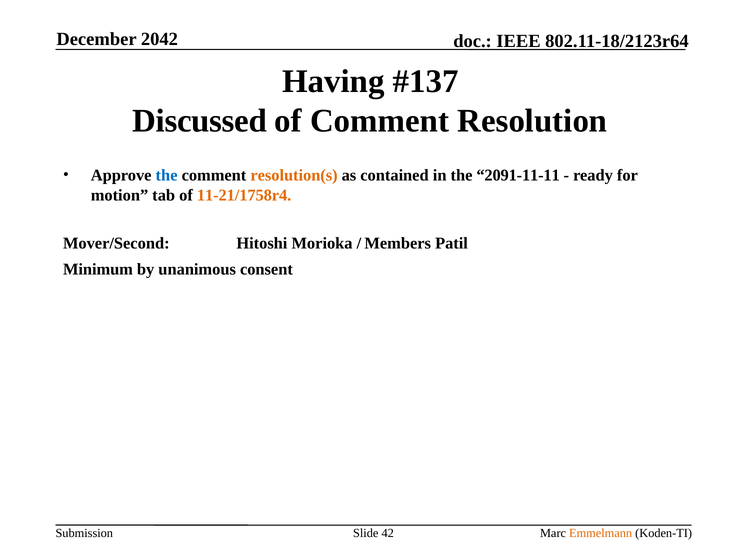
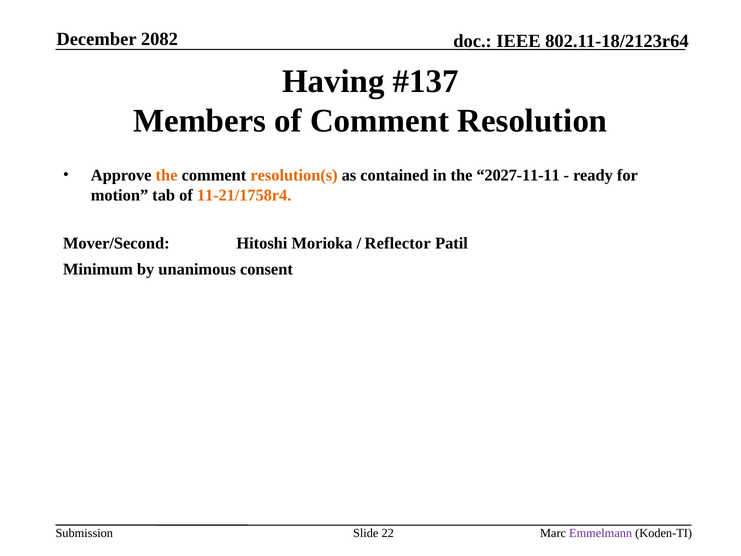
2042: 2042 -> 2082 (159, 39)
Discussed: Discussed -> Members (200, 121)
the colour: blue -> orange (167, 175)
2091-11-11: 2091-11-11 -> 2027-11-11 (518, 175)
Members: Members -> Reflector (398, 243)
42: 42 -> 22 (388, 533)
Emmelmann colour: orange -> purple (601, 533)
